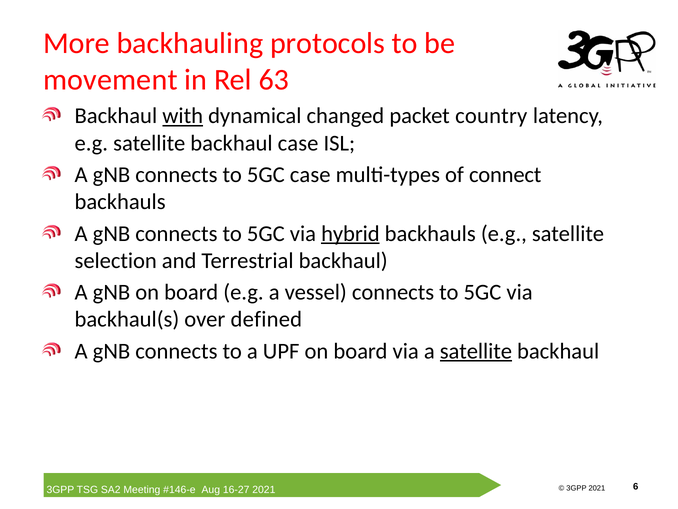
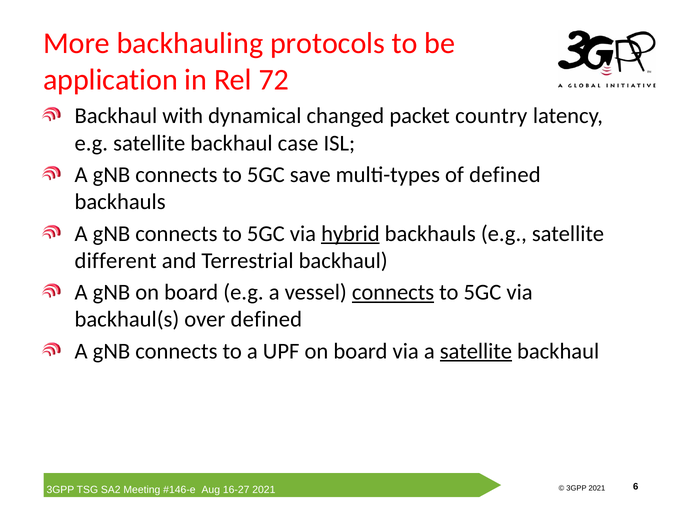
movement: movement -> application (110, 80)
63: 63 -> 72 (274, 80)
with underline: present -> none (183, 116)
5GC case: case -> save (310, 175)
of connect: connect -> defined (505, 175)
selection: selection -> different (116, 260)
connects underline: none -> present (393, 292)
